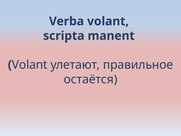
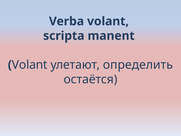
правильное: правильное -> определить (138, 65)
